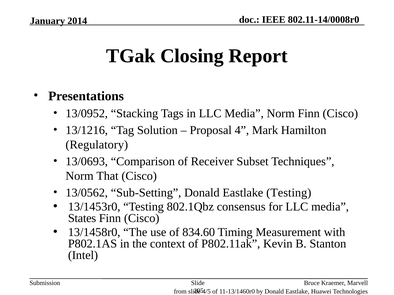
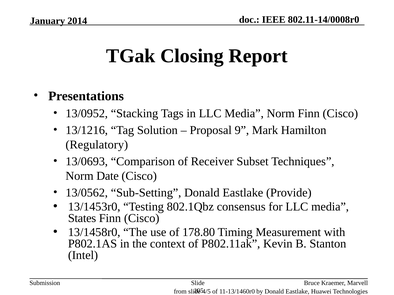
4: 4 -> 9 (242, 130)
That: That -> Date (108, 176)
Eastlake Testing: Testing -> Provide (289, 193)
834.60: 834.60 -> 178.80 (199, 233)
